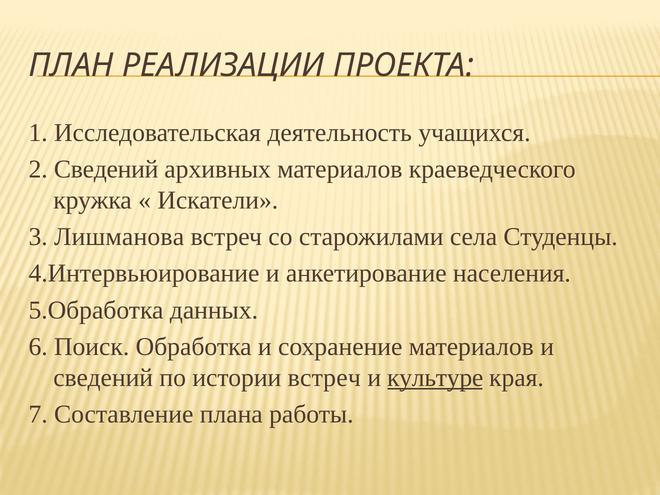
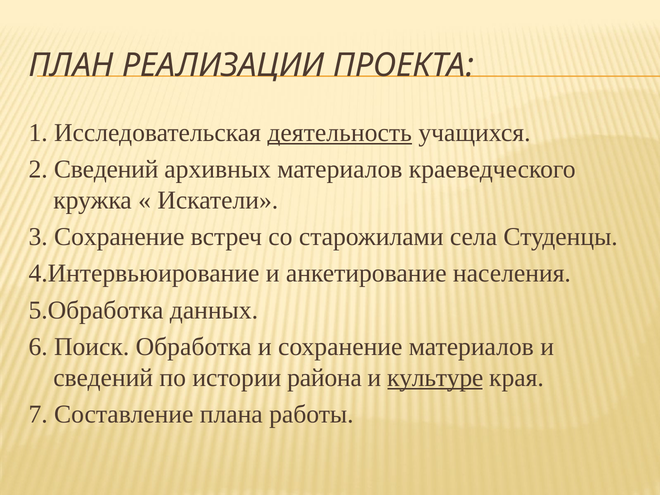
деятельность underline: none -> present (340, 133)
3 Лишманова: Лишманова -> Сохранение (119, 237)
истории встреч: встреч -> района (325, 378)
